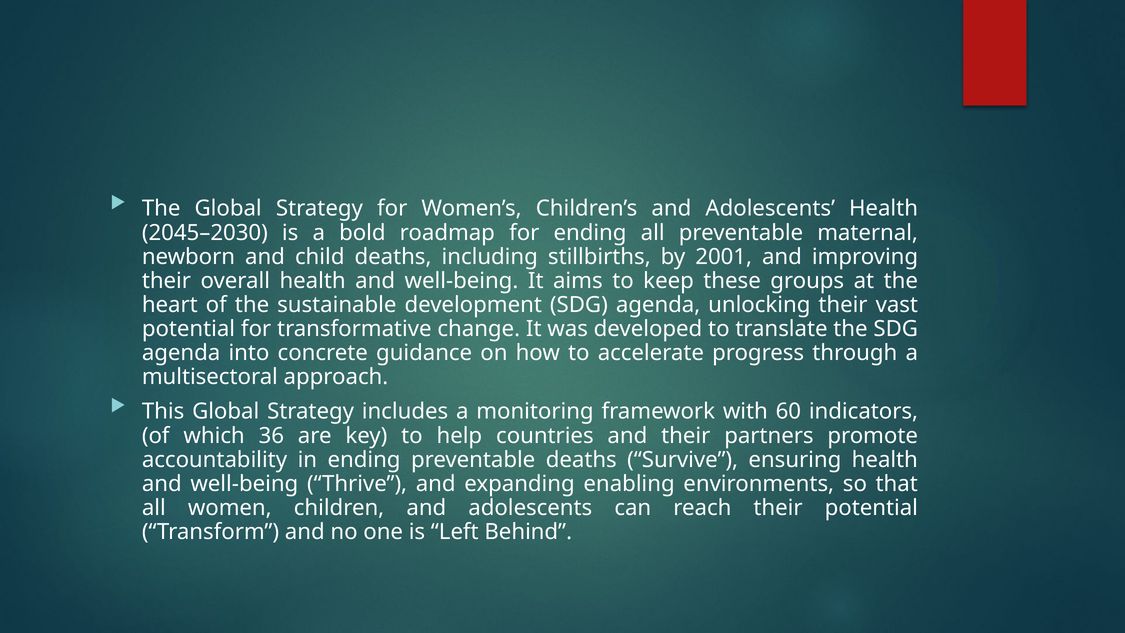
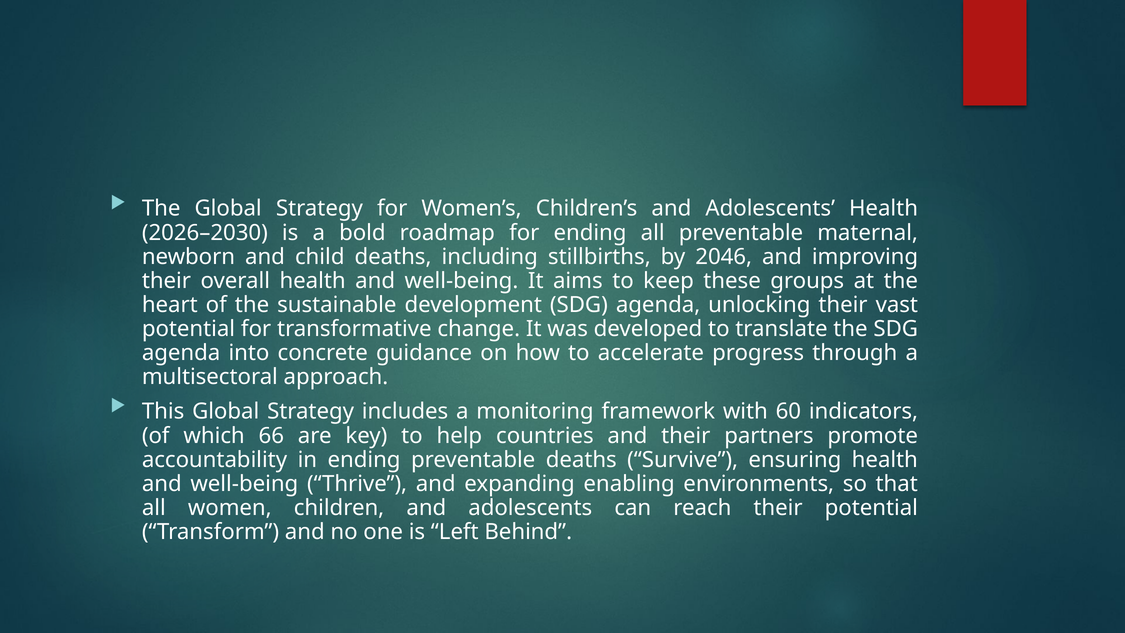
2045–2030: 2045–2030 -> 2026–2030 (205, 233)
2001: 2001 -> 2046 (724, 257)
36: 36 -> 66 (271, 436)
